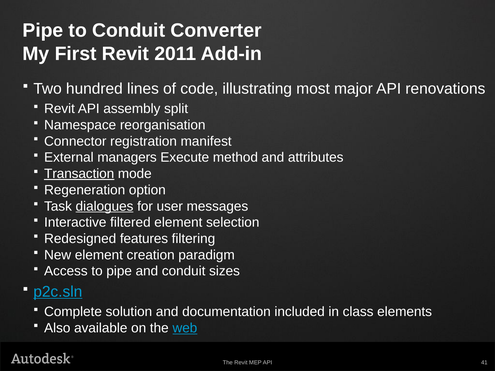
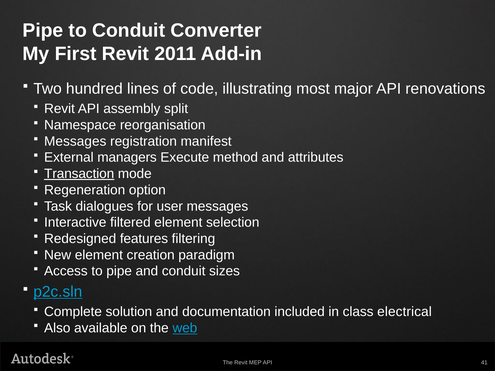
Connector: Connector -> Messages (75, 141)
dialogues underline: present -> none (105, 206)
elements: elements -> electrical (405, 312)
